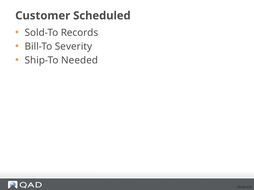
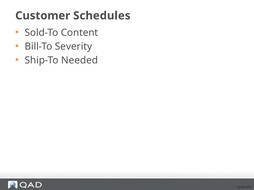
Scheduled: Scheduled -> Schedules (102, 16)
Records: Records -> Content (79, 33)
